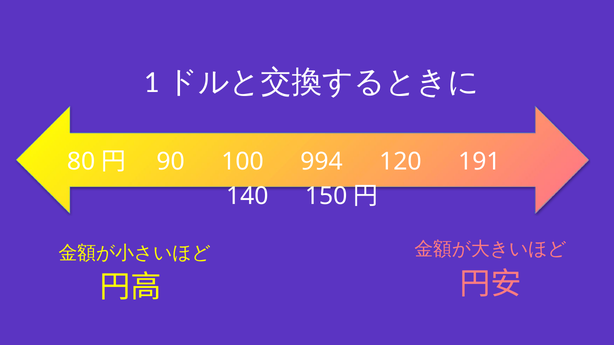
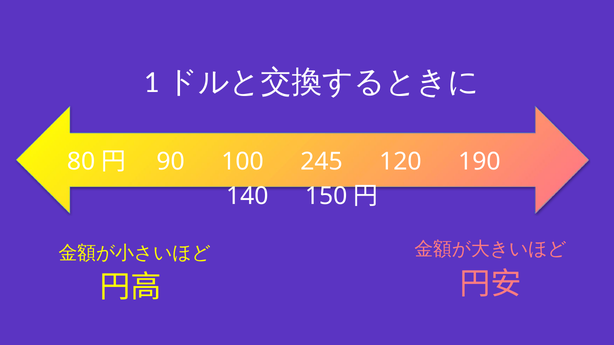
994: 994 -> 245 (321, 162)
191: 191 -> 190 (479, 162)
